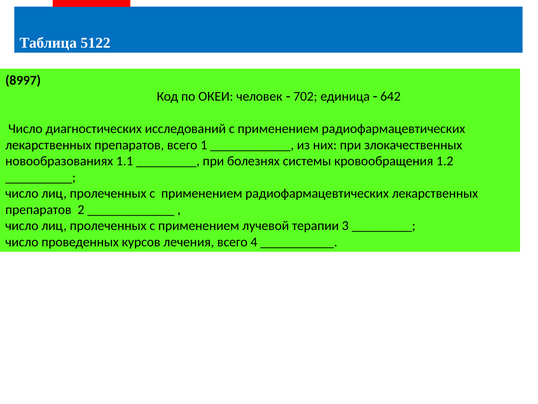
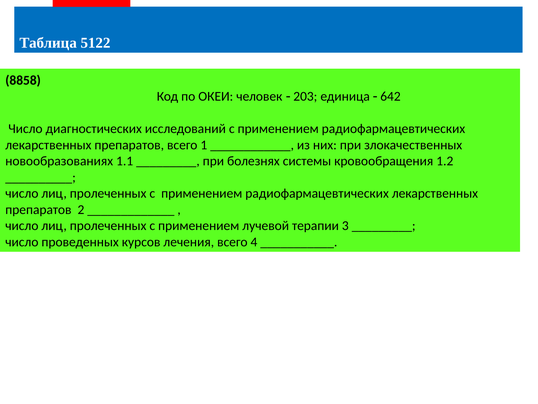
8997: 8997 -> 8858 (23, 80)
702: 702 -> 203 (305, 96)
